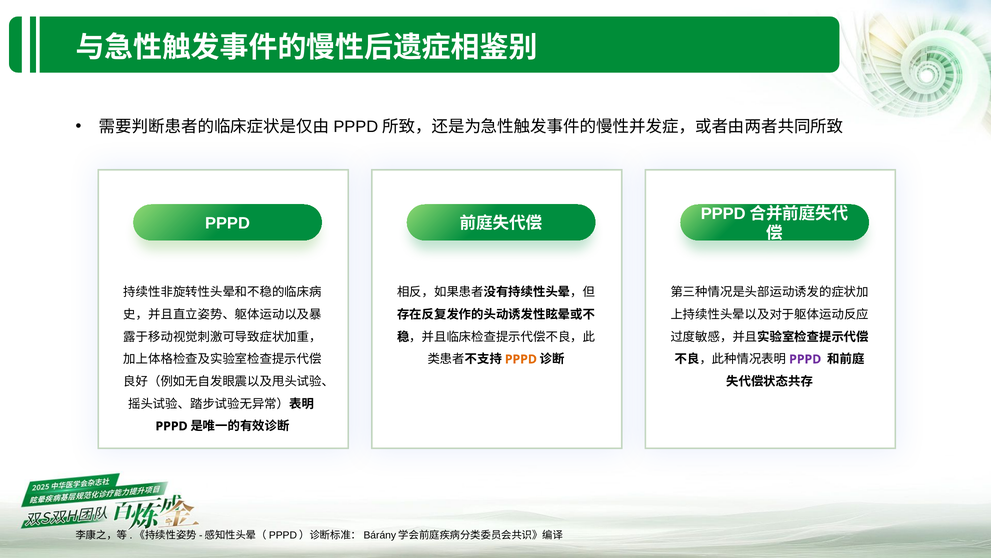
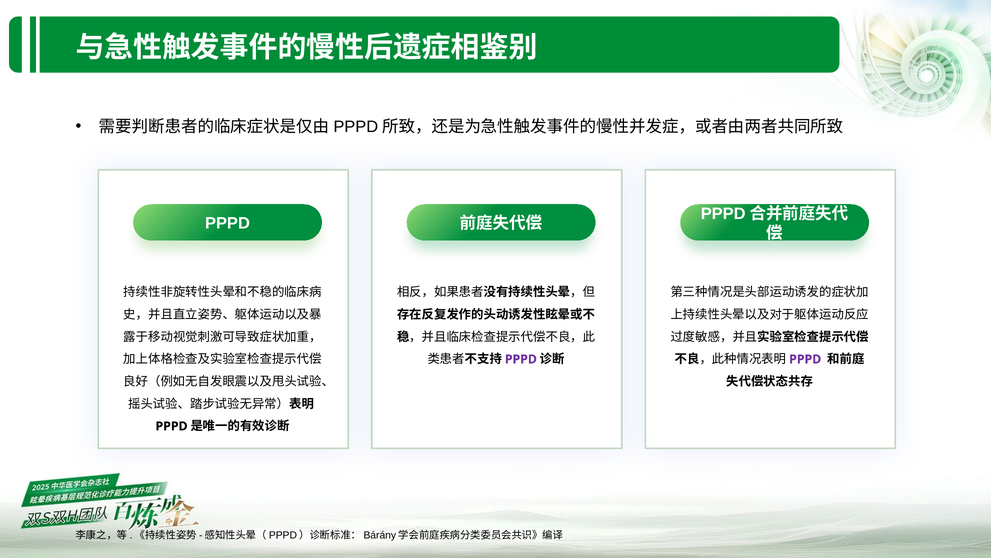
PPPD colour: orange -> purple (521, 359)
